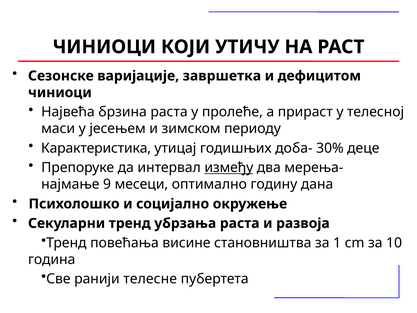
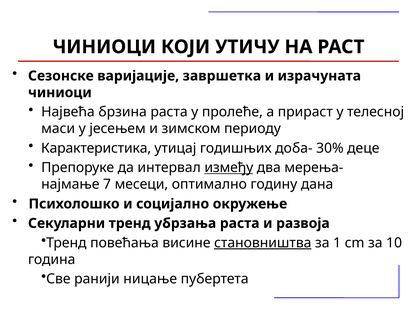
дефицитом: дефицитом -> израчуната (319, 76)
9: 9 -> 7 (107, 184)
становништва underline: none -> present (263, 243)
телесне: телесне -> ницање (150, 279)
